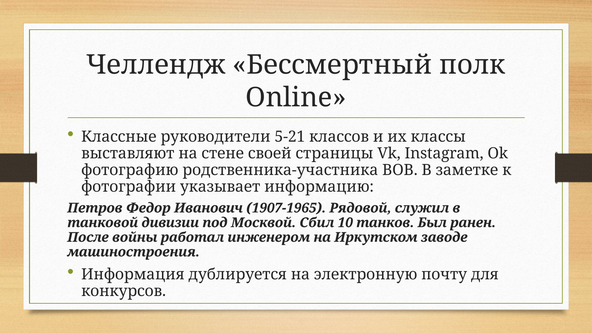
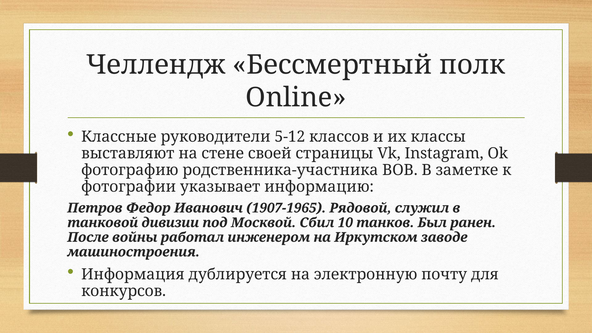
5-21: 5-21 -> 5-12 (290, 137)
